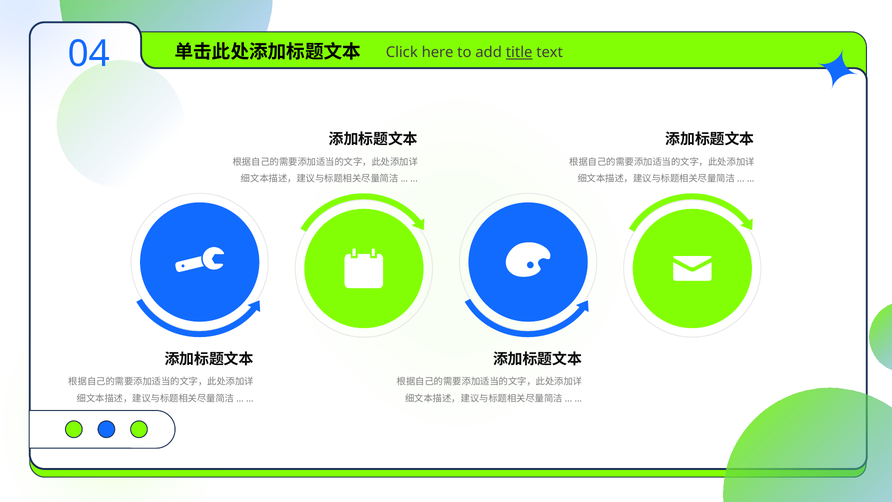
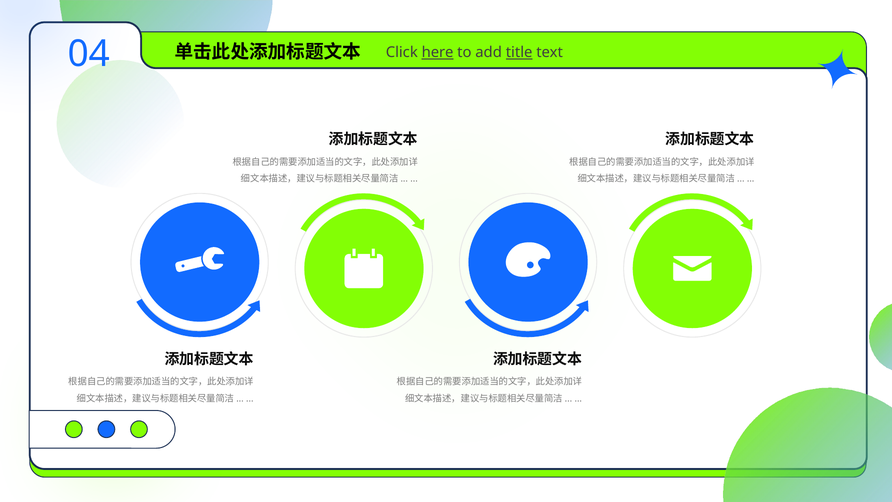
here underline: none -> present (438, 52)
